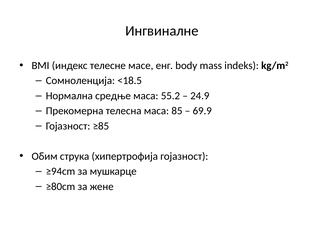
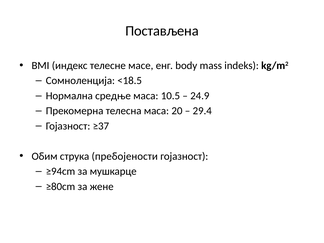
Ингвиналне: Ингвиналне -> Постављена (162, 31)
55.2: 55.2 -> 10.5 (170, 96)
85: 85 -> 20 (177, 111)
69.9: 69.9 -> 29.4 (202, 111)
≥85: ≥85 -> ≥37 (101, 126)
хипертрофија: хипертрофија -> пребојености (125, 156)
